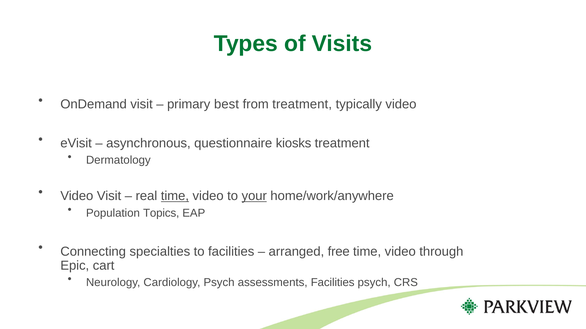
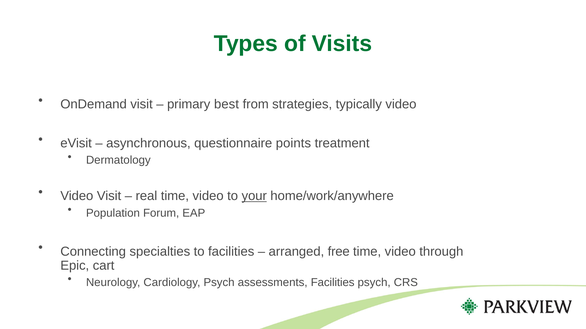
from treatment: treatment -> strategies (302, 104)
kiosks: kiosks -> points (293, 143)
time underline: present -> none (175, 196)
Topics: Topics -> Forum (161, 213)
